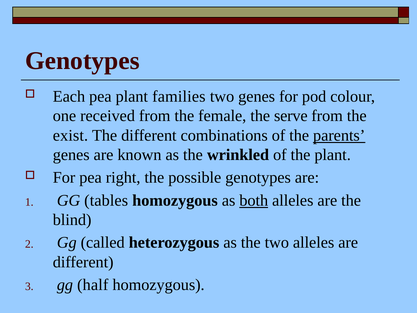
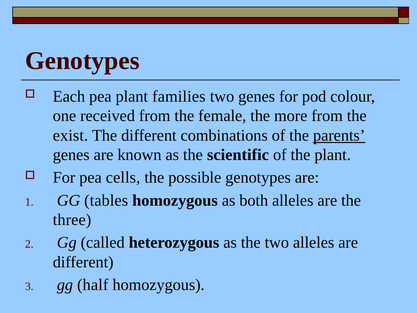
serve: serve -> more (291, 116)
wrinkled: wrinkled -> scientific (238, 155)
right: right -> cells (123, 177)
both underline: present -> none (254, 200)
blind: blind -> three (72, 220)
